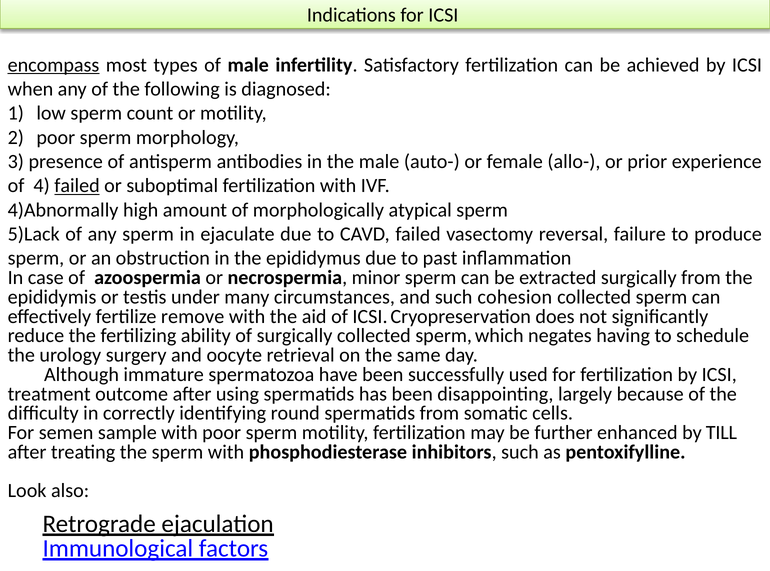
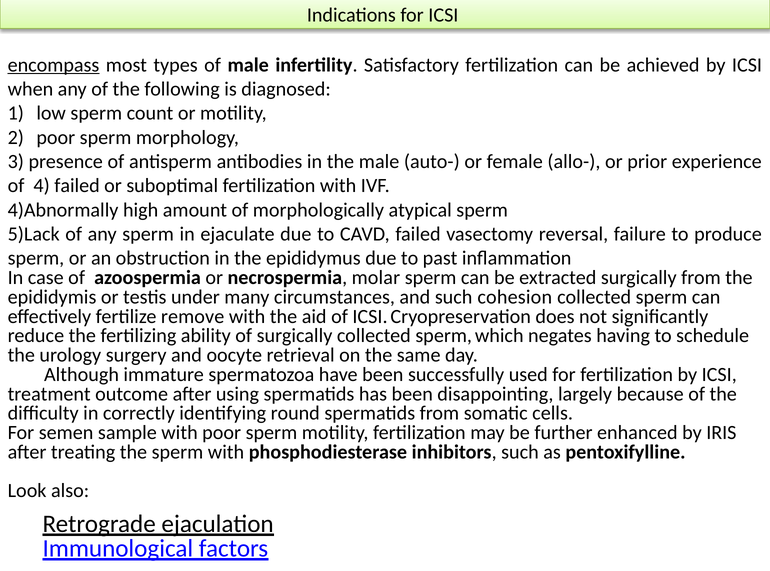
failed underline: present -> none (77, 186)
minor: minor -> molar (376, 277)
TILL: TILL -> IRIS (721, 432)
